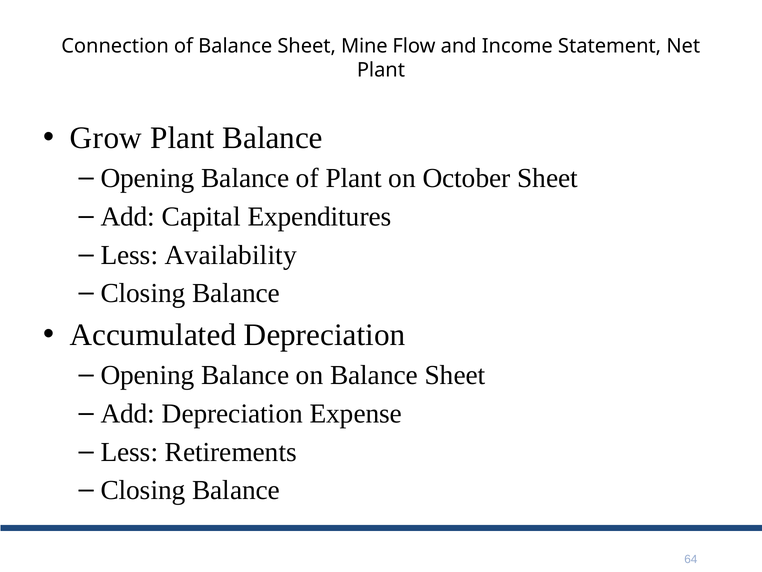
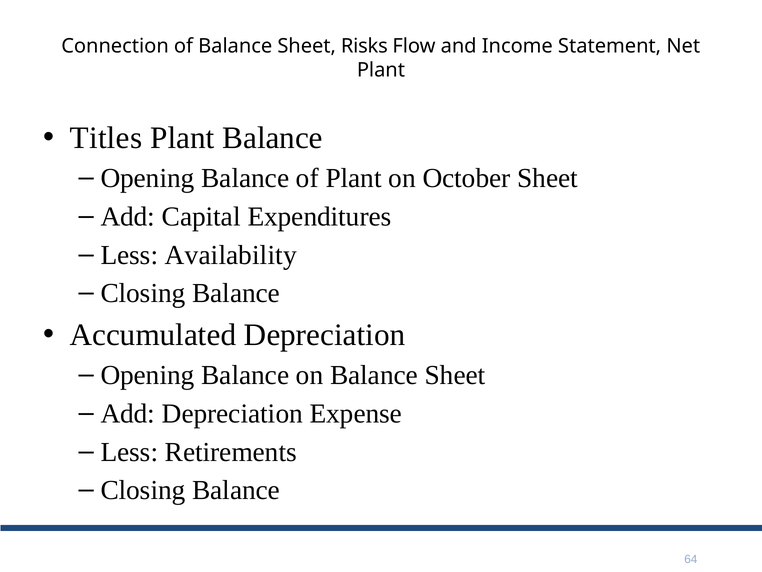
Mine: Mine -> Risks (364, 46)
Grow: Grow -> Titles (106, 138)
